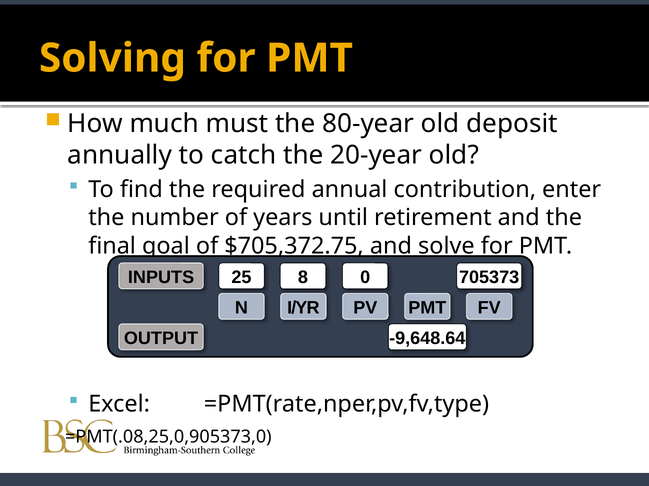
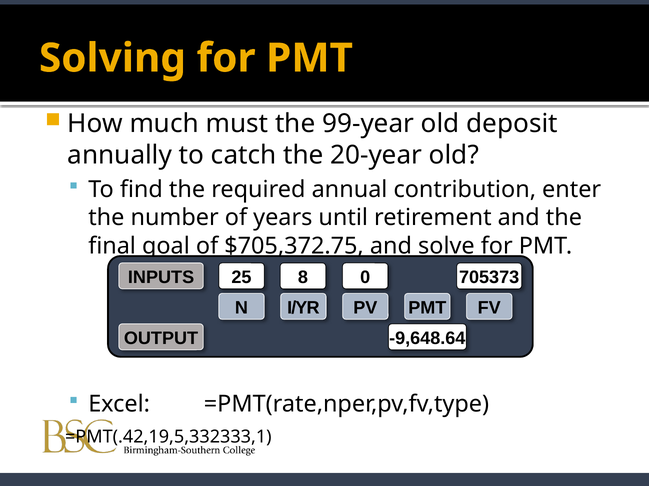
80-year: 80-year -> 99-year (368, 124)
=PMT(.08,25,0,905373,0: =PMT(.08,25,0,905373,0 -> =PMT(.42,19,5,332333,1 (168, 437)
